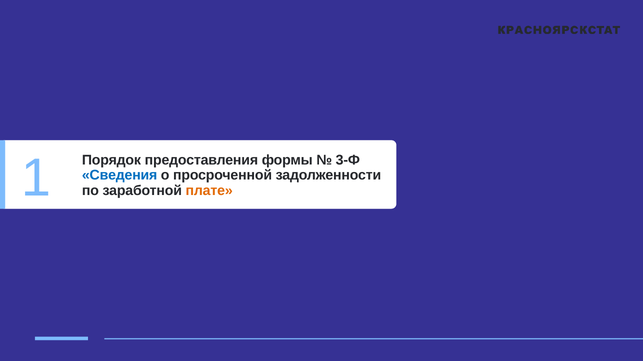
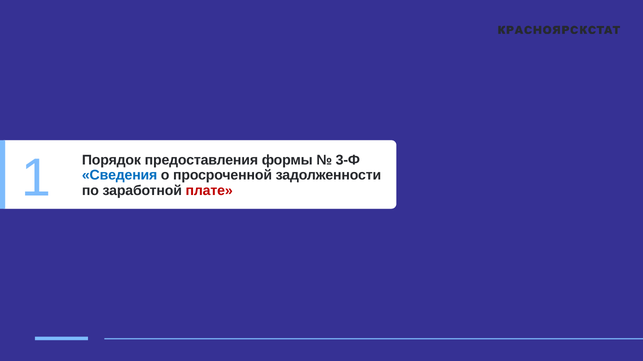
плате colour: orange -> red (209, 191)
